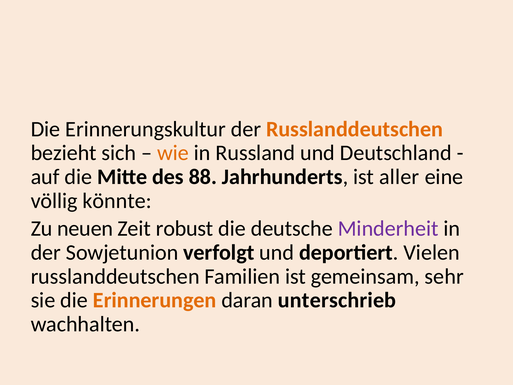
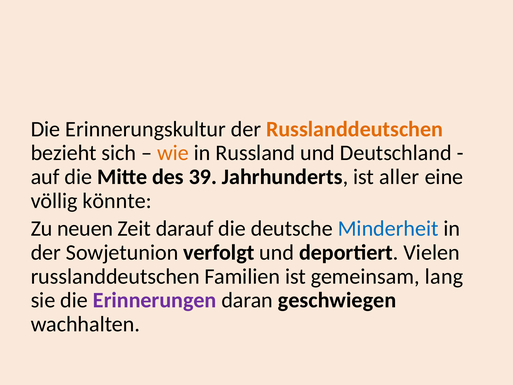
88: 88 -> 39 (203, 177)
robust: robust -> darauf (185, 229)
Minderheit colour: purple -> blue (388, 229)
sehr: sehr -> lang (444, 276)
Erinnerungen colour: orange -> purple (155, 300)
unterschrieb: unterschrieb -> geschwiegen (337, 300)
